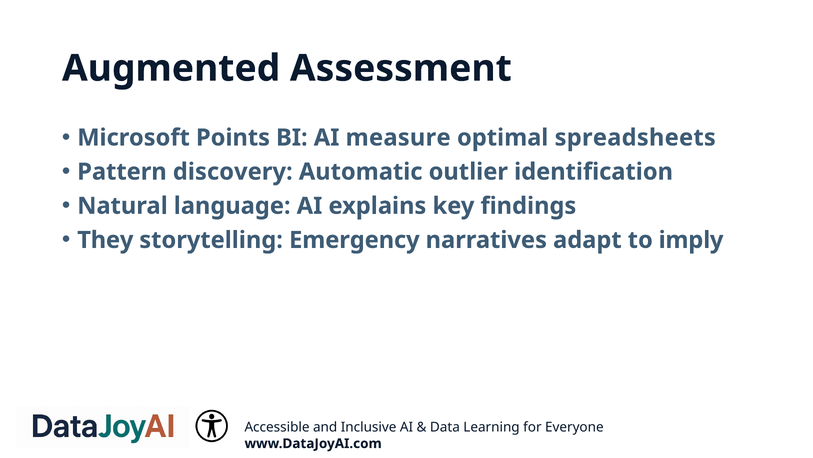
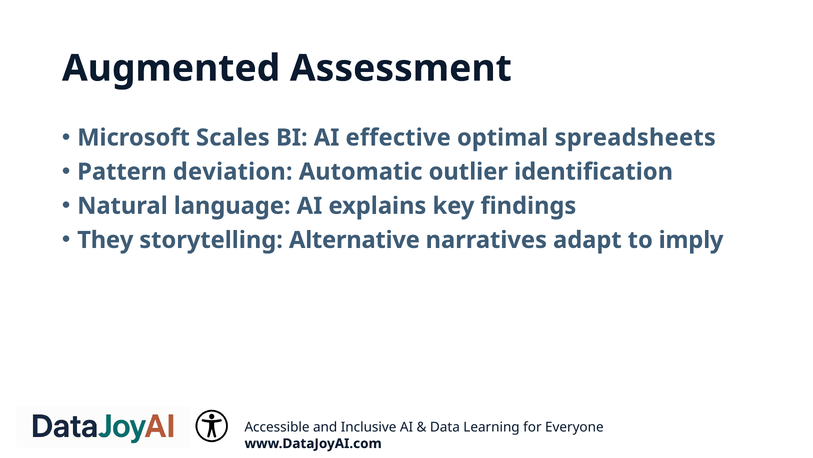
Points: Points -> Scales (233, 137)
measure: measure -> effective (398, 137)
discovery: discovery -> deviation (233, 172)
Emergency: Emergency -> Alternative (354, 240)
